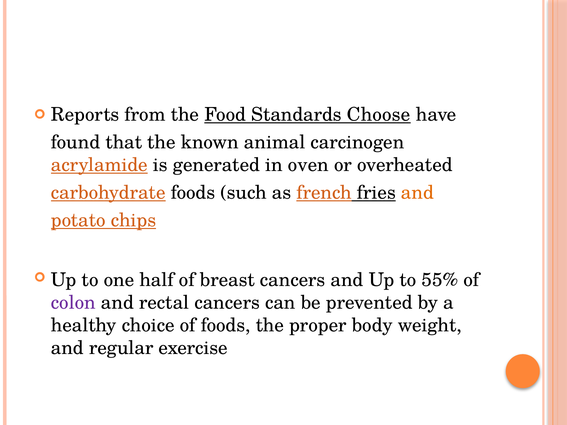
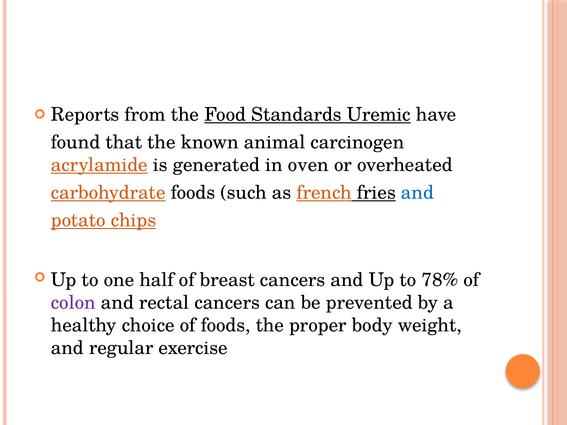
Choose: Choose -> Uremic (379, 115)
and colour: orange -> blue (417, 193)
55%: 55% -> 78% (440, 280)
